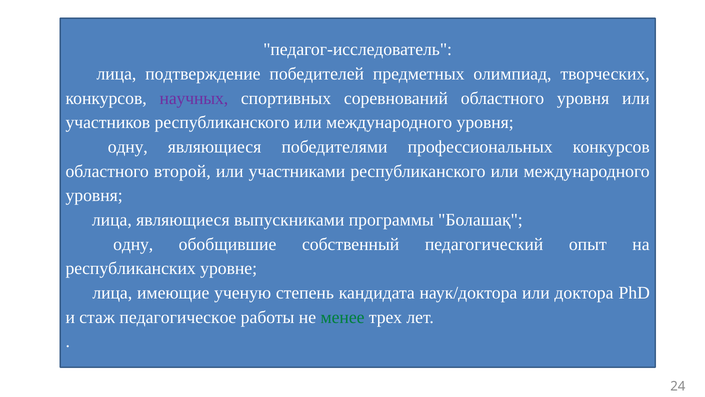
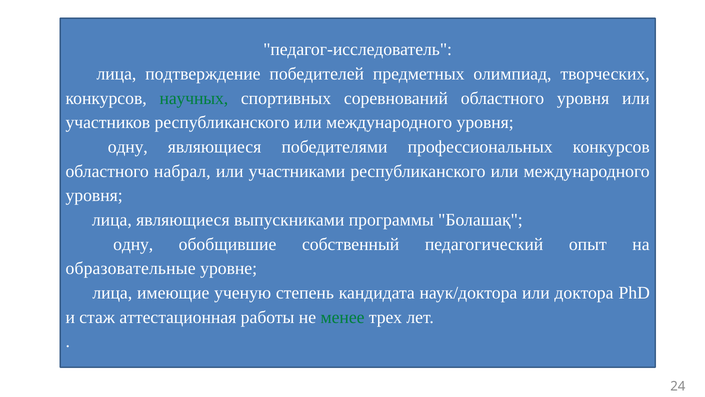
научных colour: purple -> green (194, 98)
второй: второй -> набрал (182, 171)
республиканских: республиканских -> образовательные (131, 268)
педагогическое: педагогическое -> аттестационная (178, 317)
